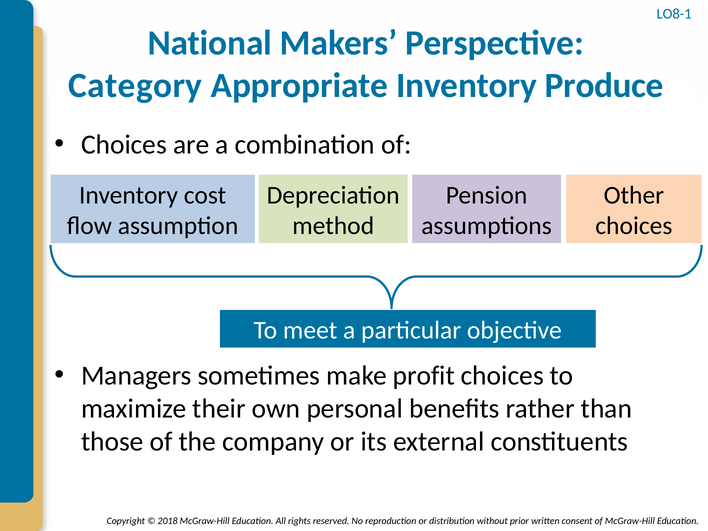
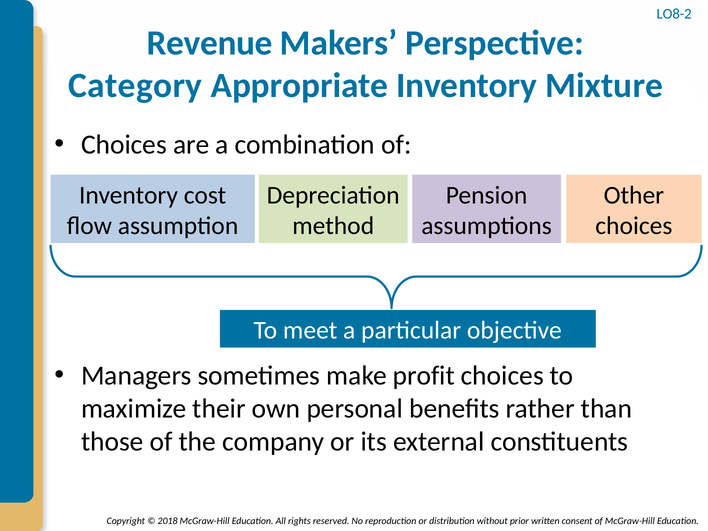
LO8-1: LO8-1 -> LO8-2 (674, 14)
National: National -> Revenue (210, 43)
Produce: Produce -> Mixture (604, 86)
